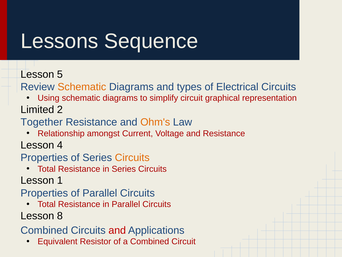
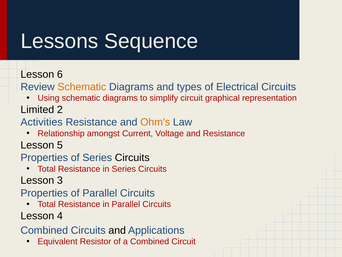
5: 5 -> 6 (60, 74)
Together: Together -> Activities (42, 122)
4: 4 -> 5 (60, 145)
Circuits colour: orange -> black (132, 157)
1: 1 -> 3 (60, 180)
8: 8 -> 4 (60, 215)
and colour: red -> black (117, 230)
